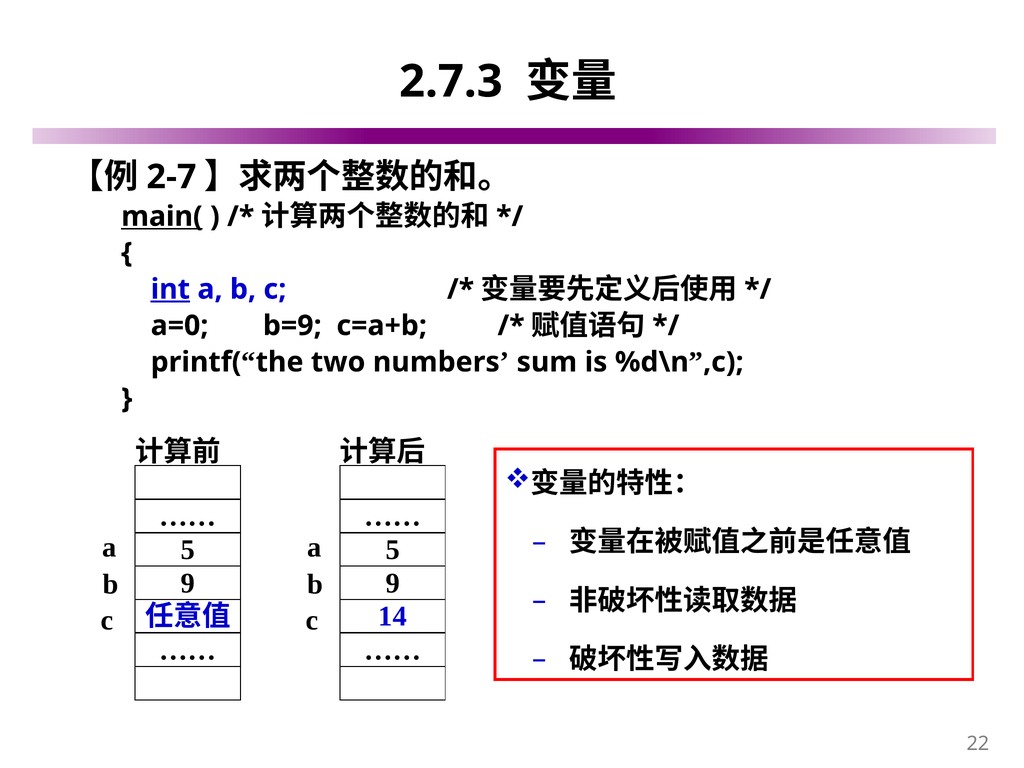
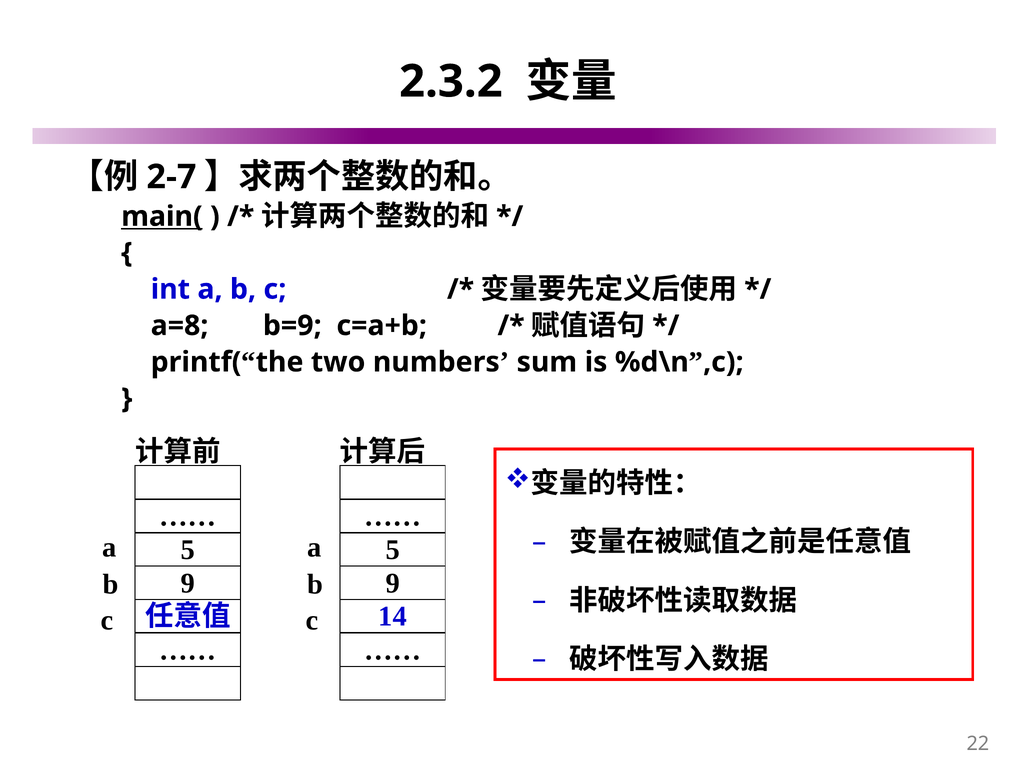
2.7.3: 2.7.3 -> 2.3.2 (451, 82)
int underline: present -> none (170, 289)
a=0: a=0 -> a=8 (180, 326)
